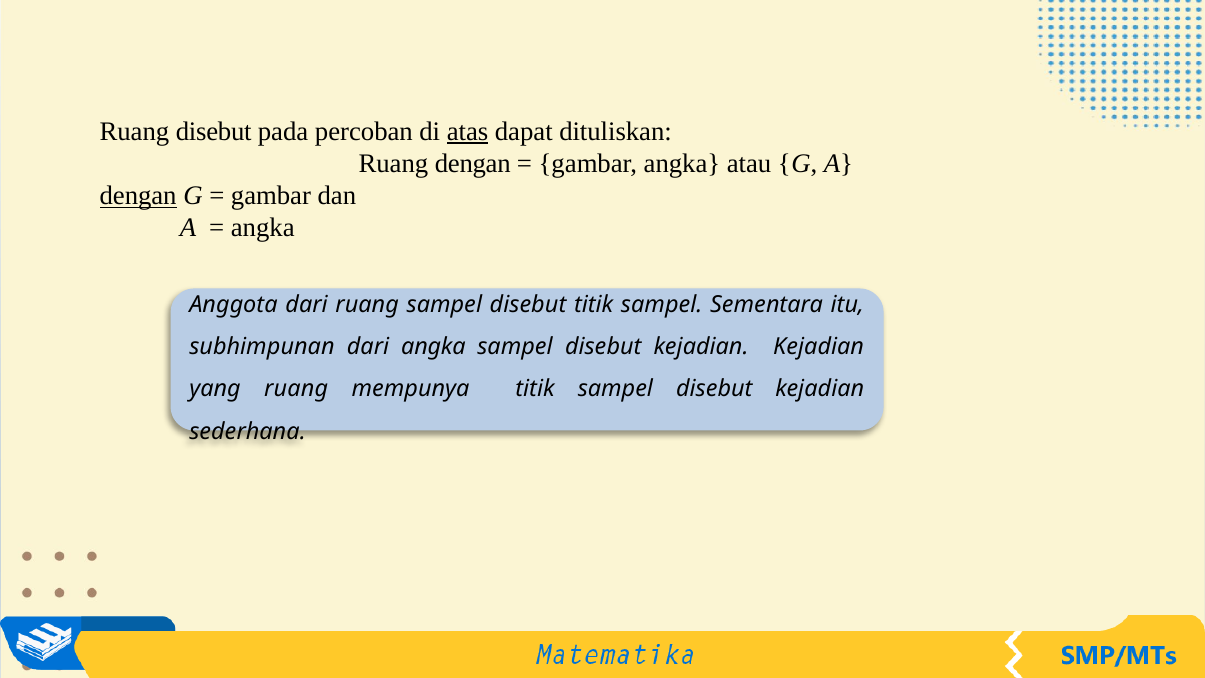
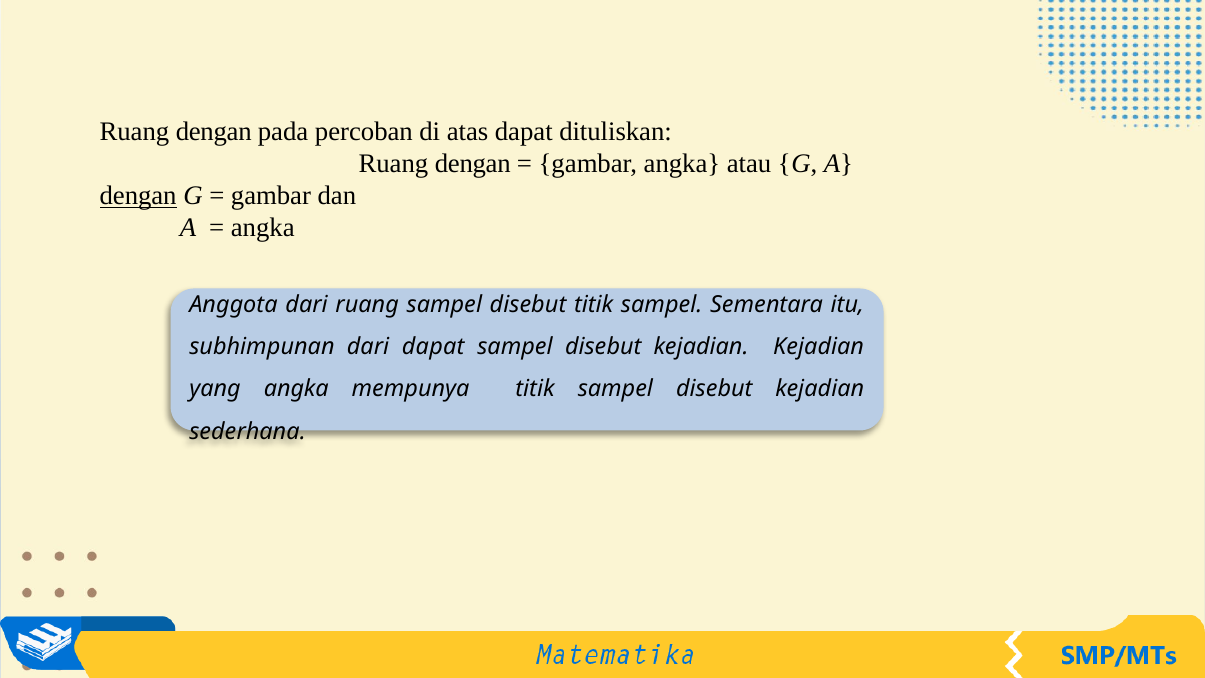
disebut: disebut -> dengan (214, 132)
atas underline: present -> none (468, 132)
dari angka: angka -> dapat (433, 347)
yang ruang: ruang -> angka (296, 389)
